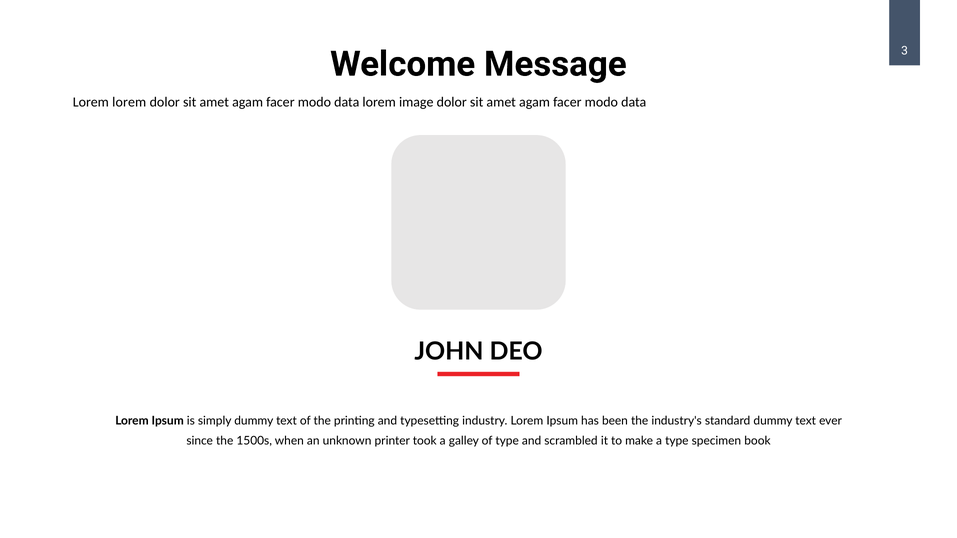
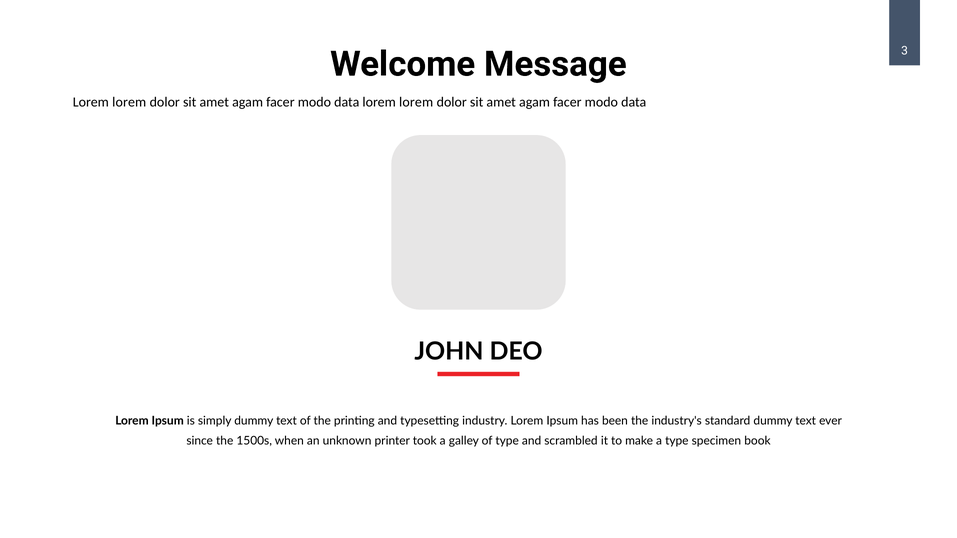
data lorem image: image -> lorem (416, 102)
